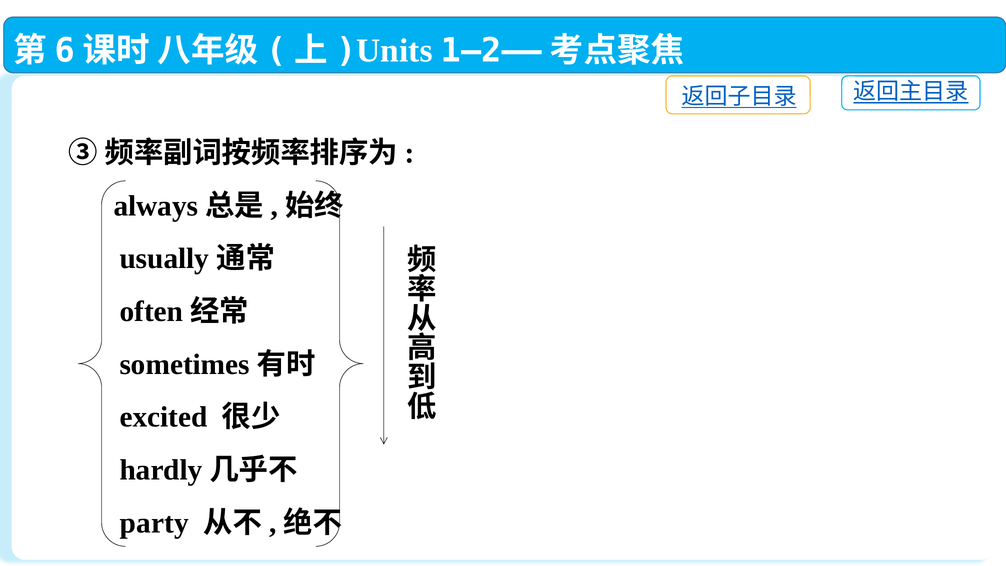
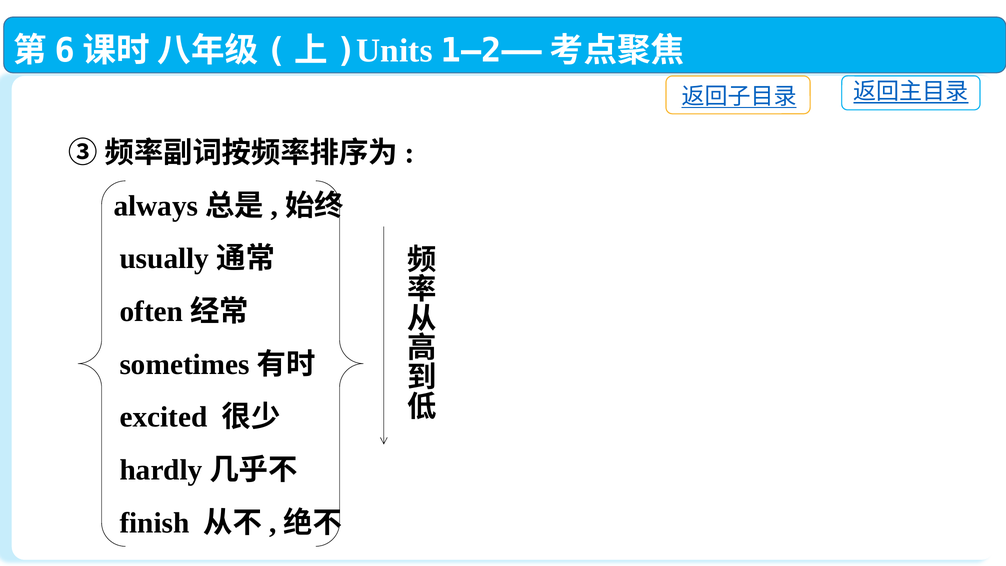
party: party -> finish (155, 523)
